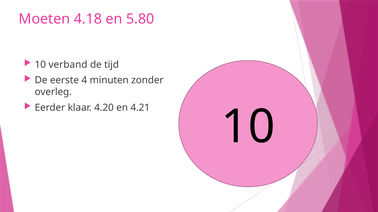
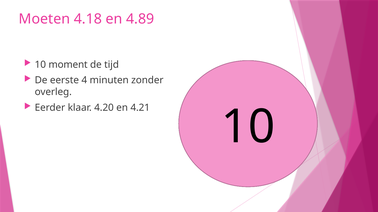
5.80: 5.80 -> 4.89 (140, 19)
verband: verband -> moment (68, 65)
